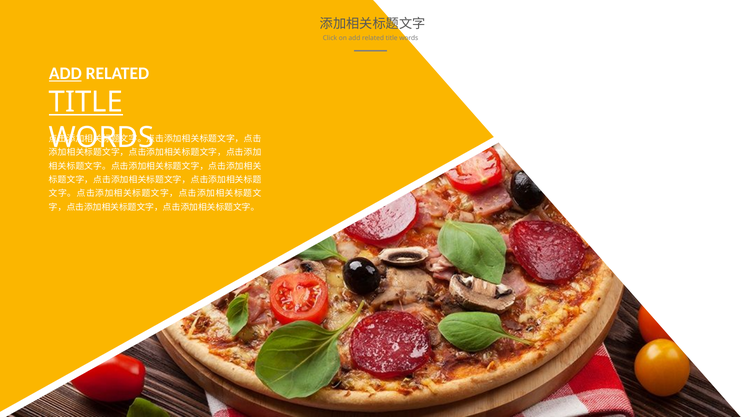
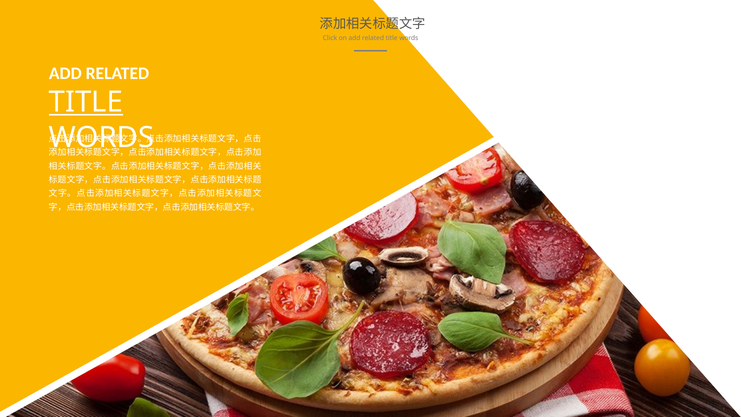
ADD underline: present -> none (65, 73)
